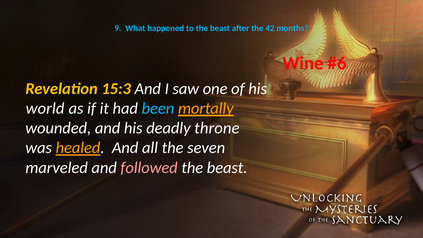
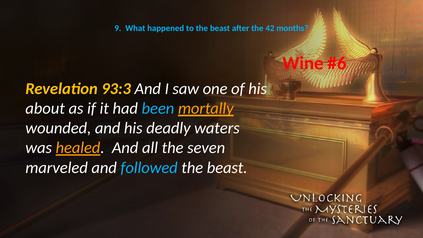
15:3: 15:3 -> 93:3 (116, 89)
world: world -> about (45, 108)
throne: throne -> waters (217, 128)
followed colour: pink -> light blue (149, 168)
